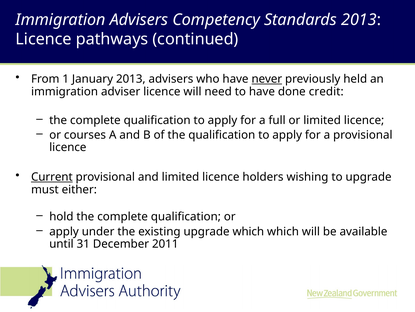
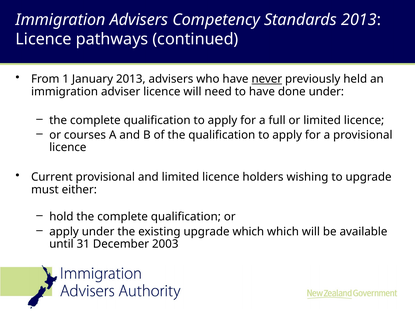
done credit: credit -> under (326, 91)
Current underline: present -> none (52, 177)
2011: 2011 -> 2003 (165, 244)
